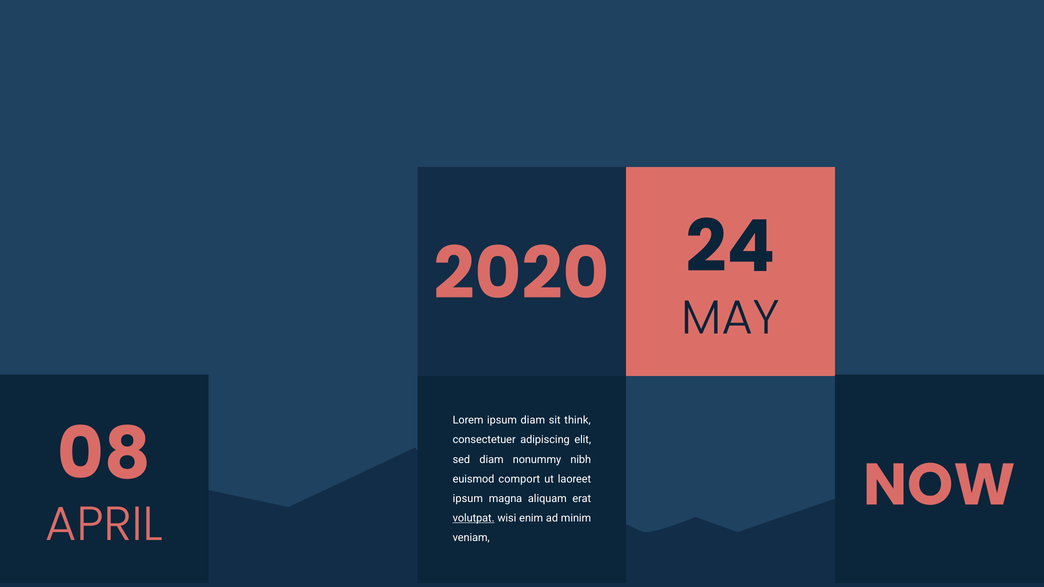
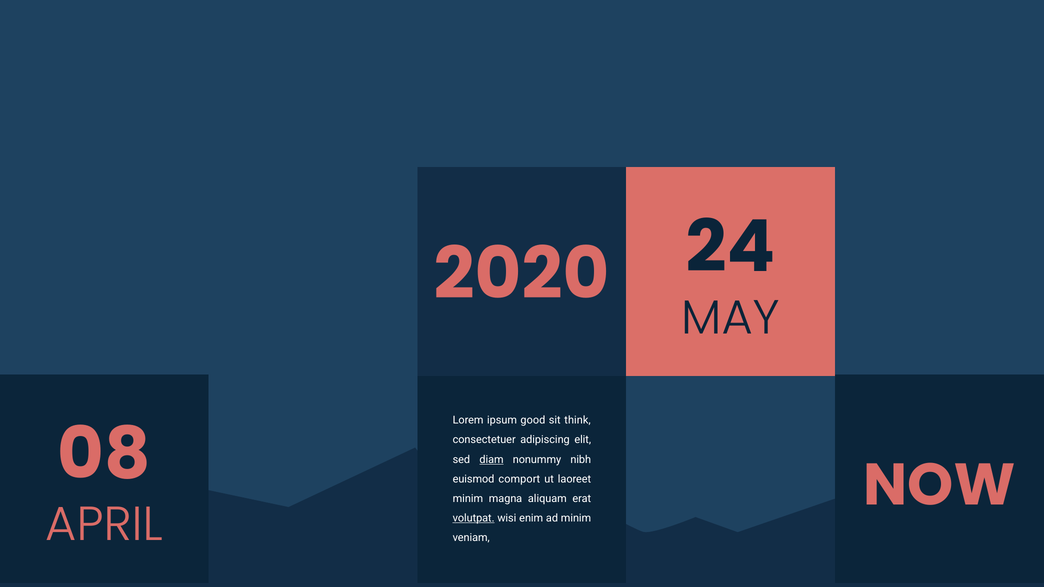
ipsum diam: diam -> good (533, 420)
diam underline: none -> present (492, 460)
ipsum: ipsum -> minim (468, 499)
